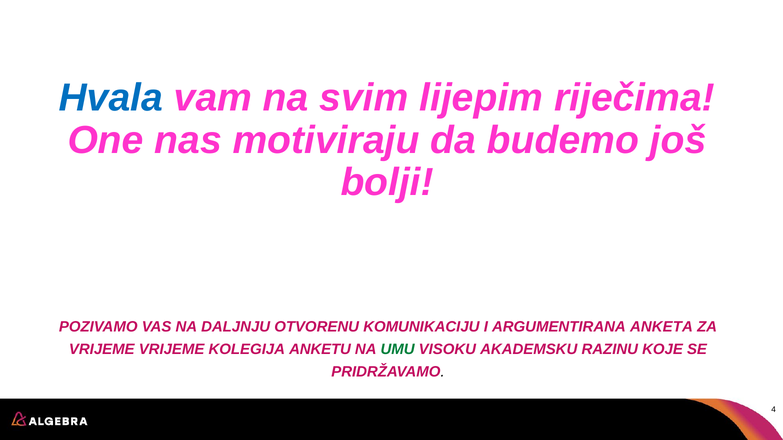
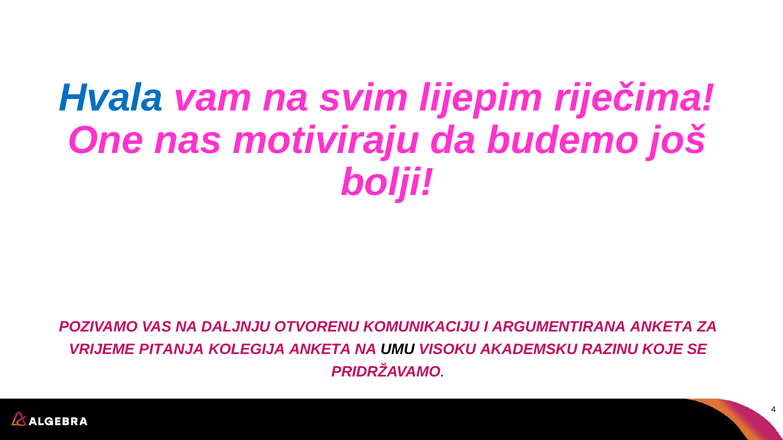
VRIJEME VRIJEME: VRIJEME -> PITANJA (172, 350)
KOLEGIJA ANKETU: ANKETU -> ANKETA (320, 350)
UMU colour: green -> black (398, 350)
